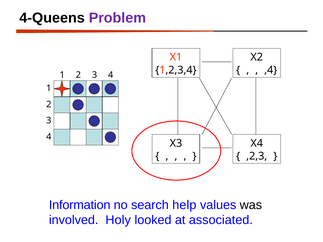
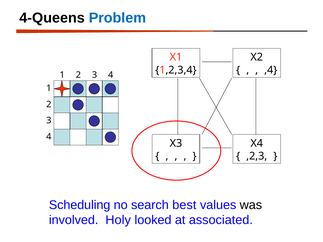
Problem colour: purple -> blue (117, 18)
Information: Information -> Scheduling (80, 205)
help: help -> best (184, 205)
